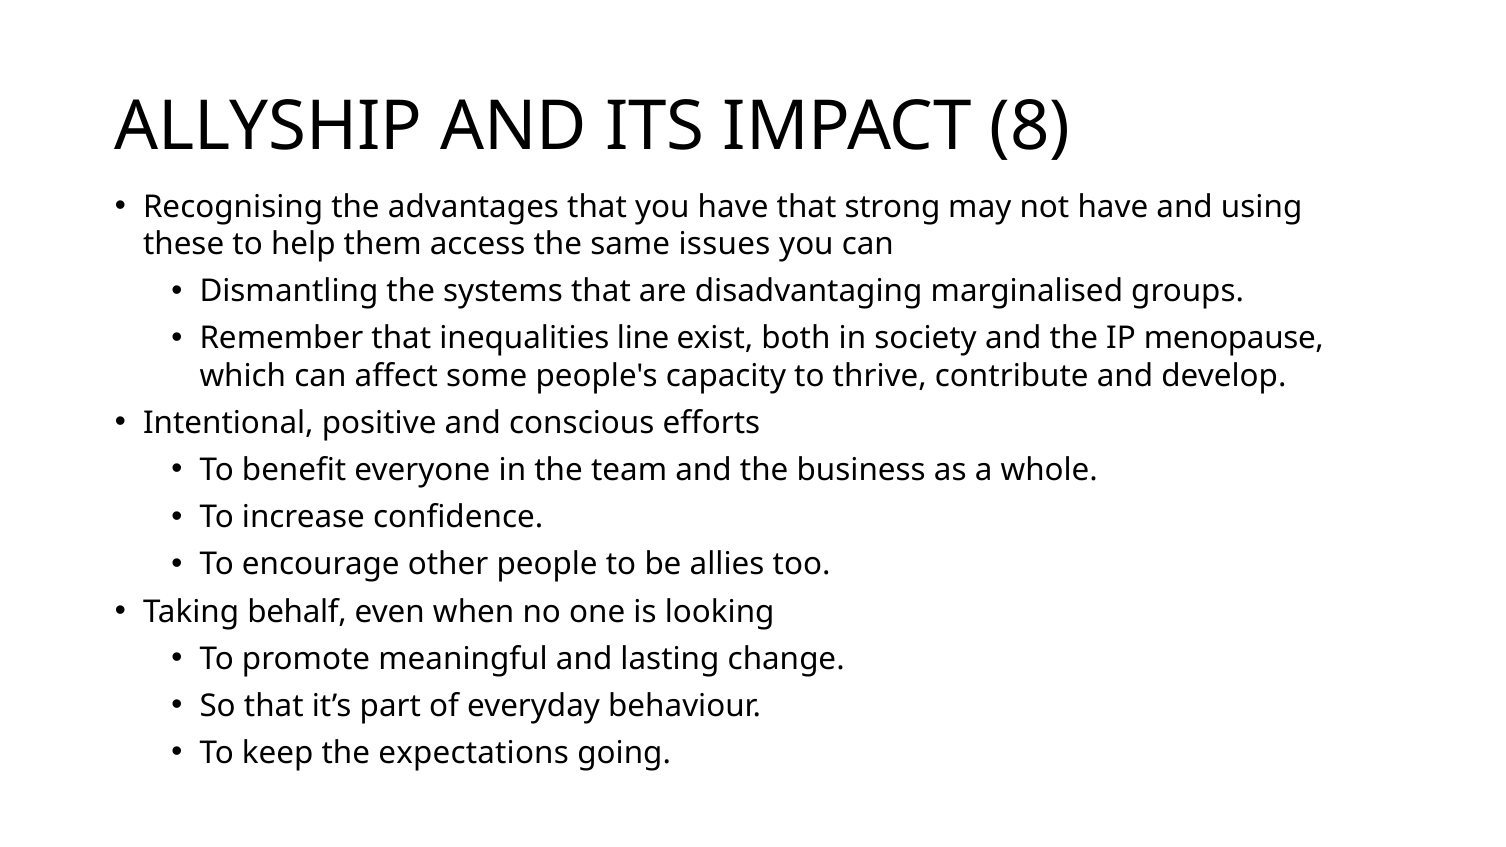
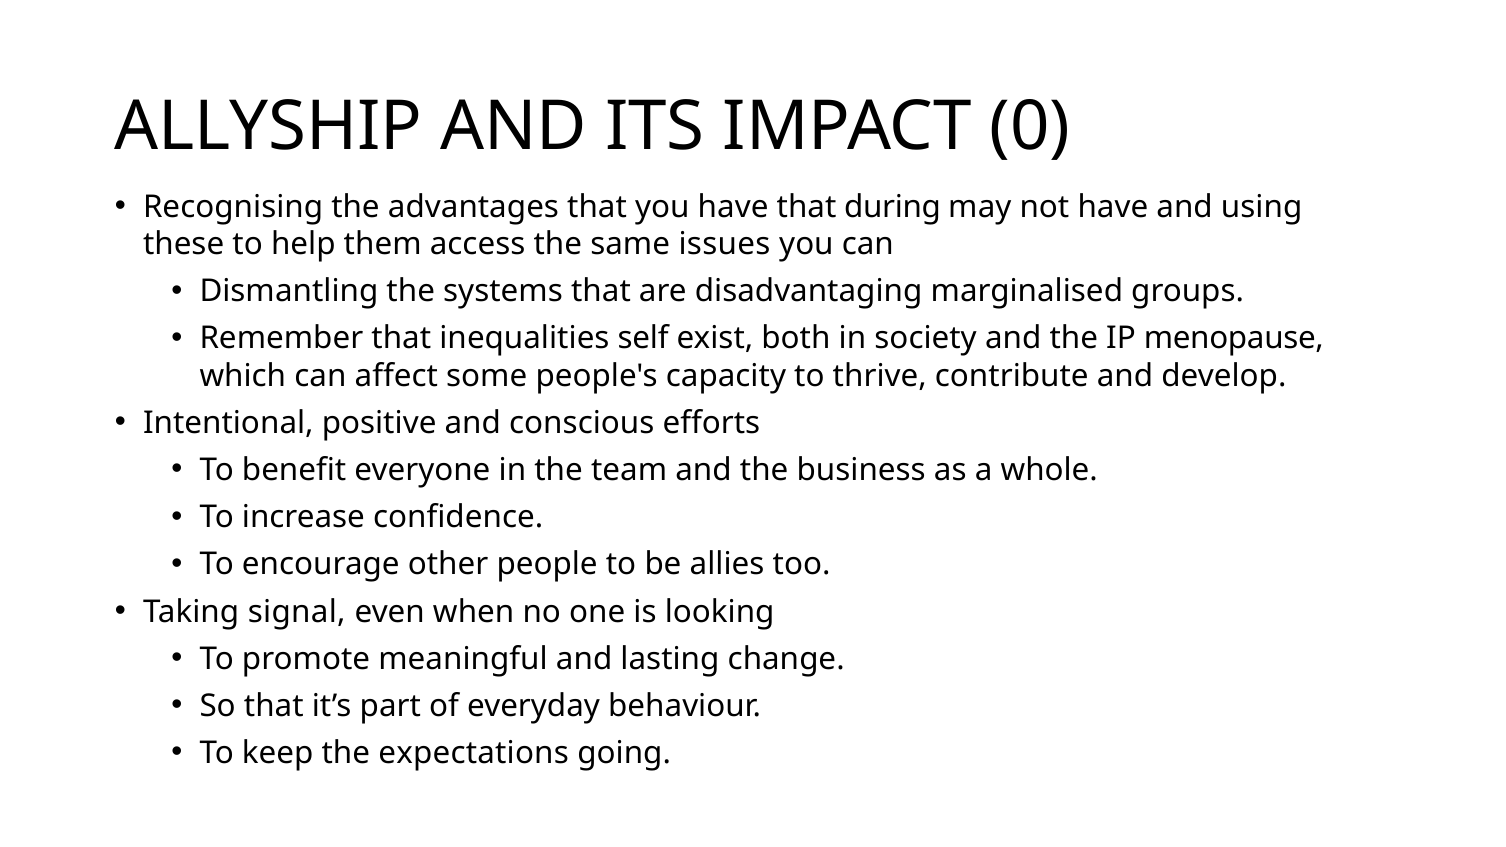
8: 8 -> 0 (1030, 127)
strong: strong -> during (892, 207)
line: line -> self (643, 339)
behalf: behalf -> signal (297, 612)
